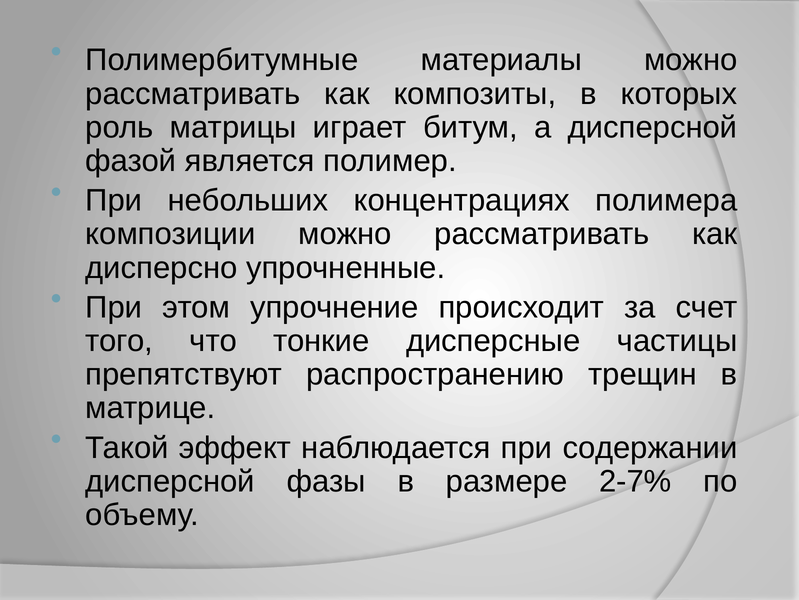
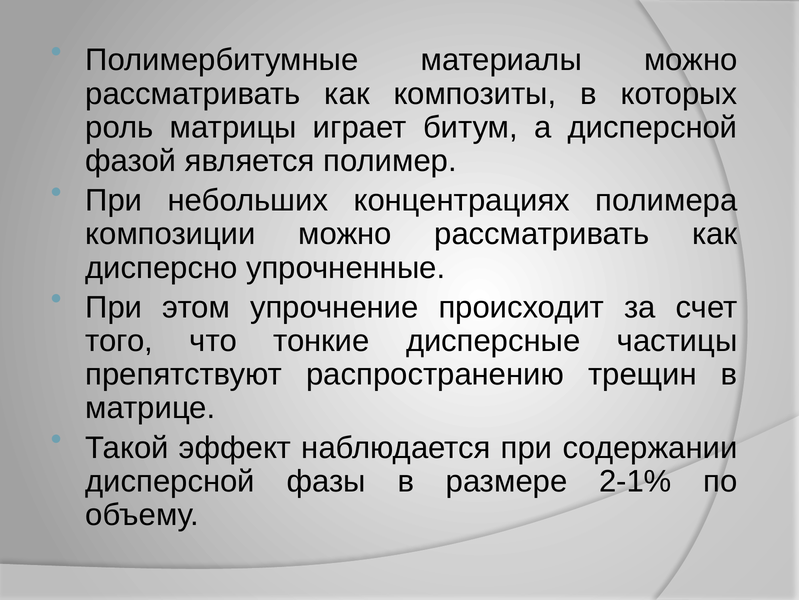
2-7%: 2-7% -> 2-1% (635, 481)
